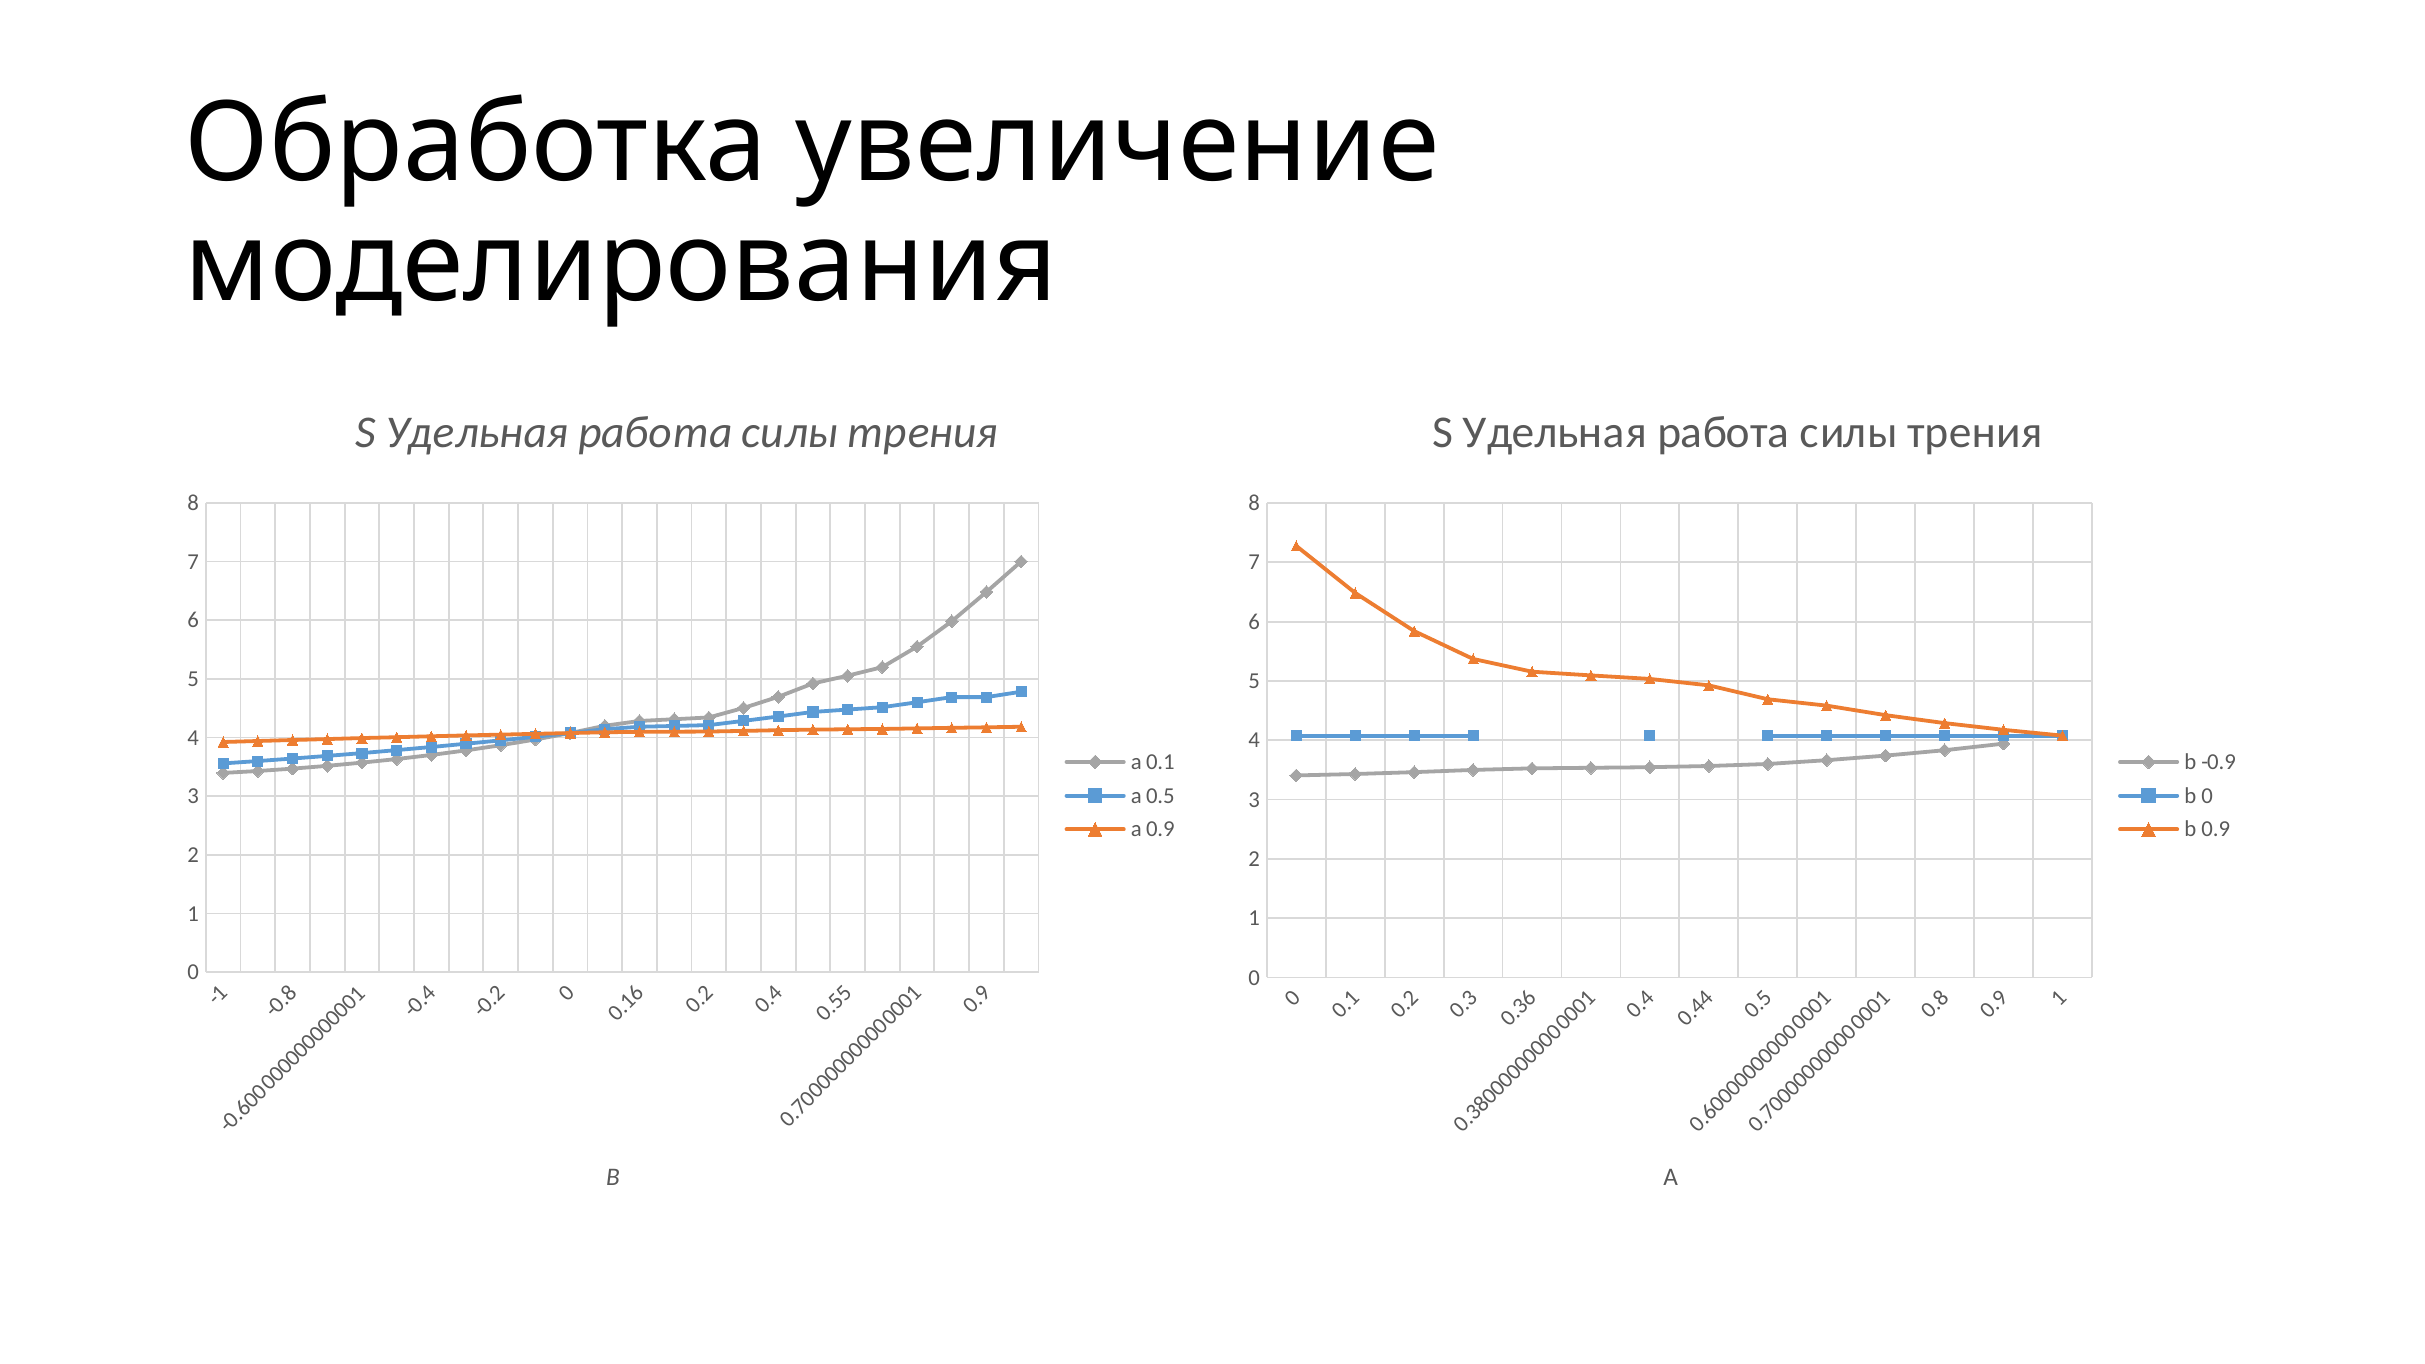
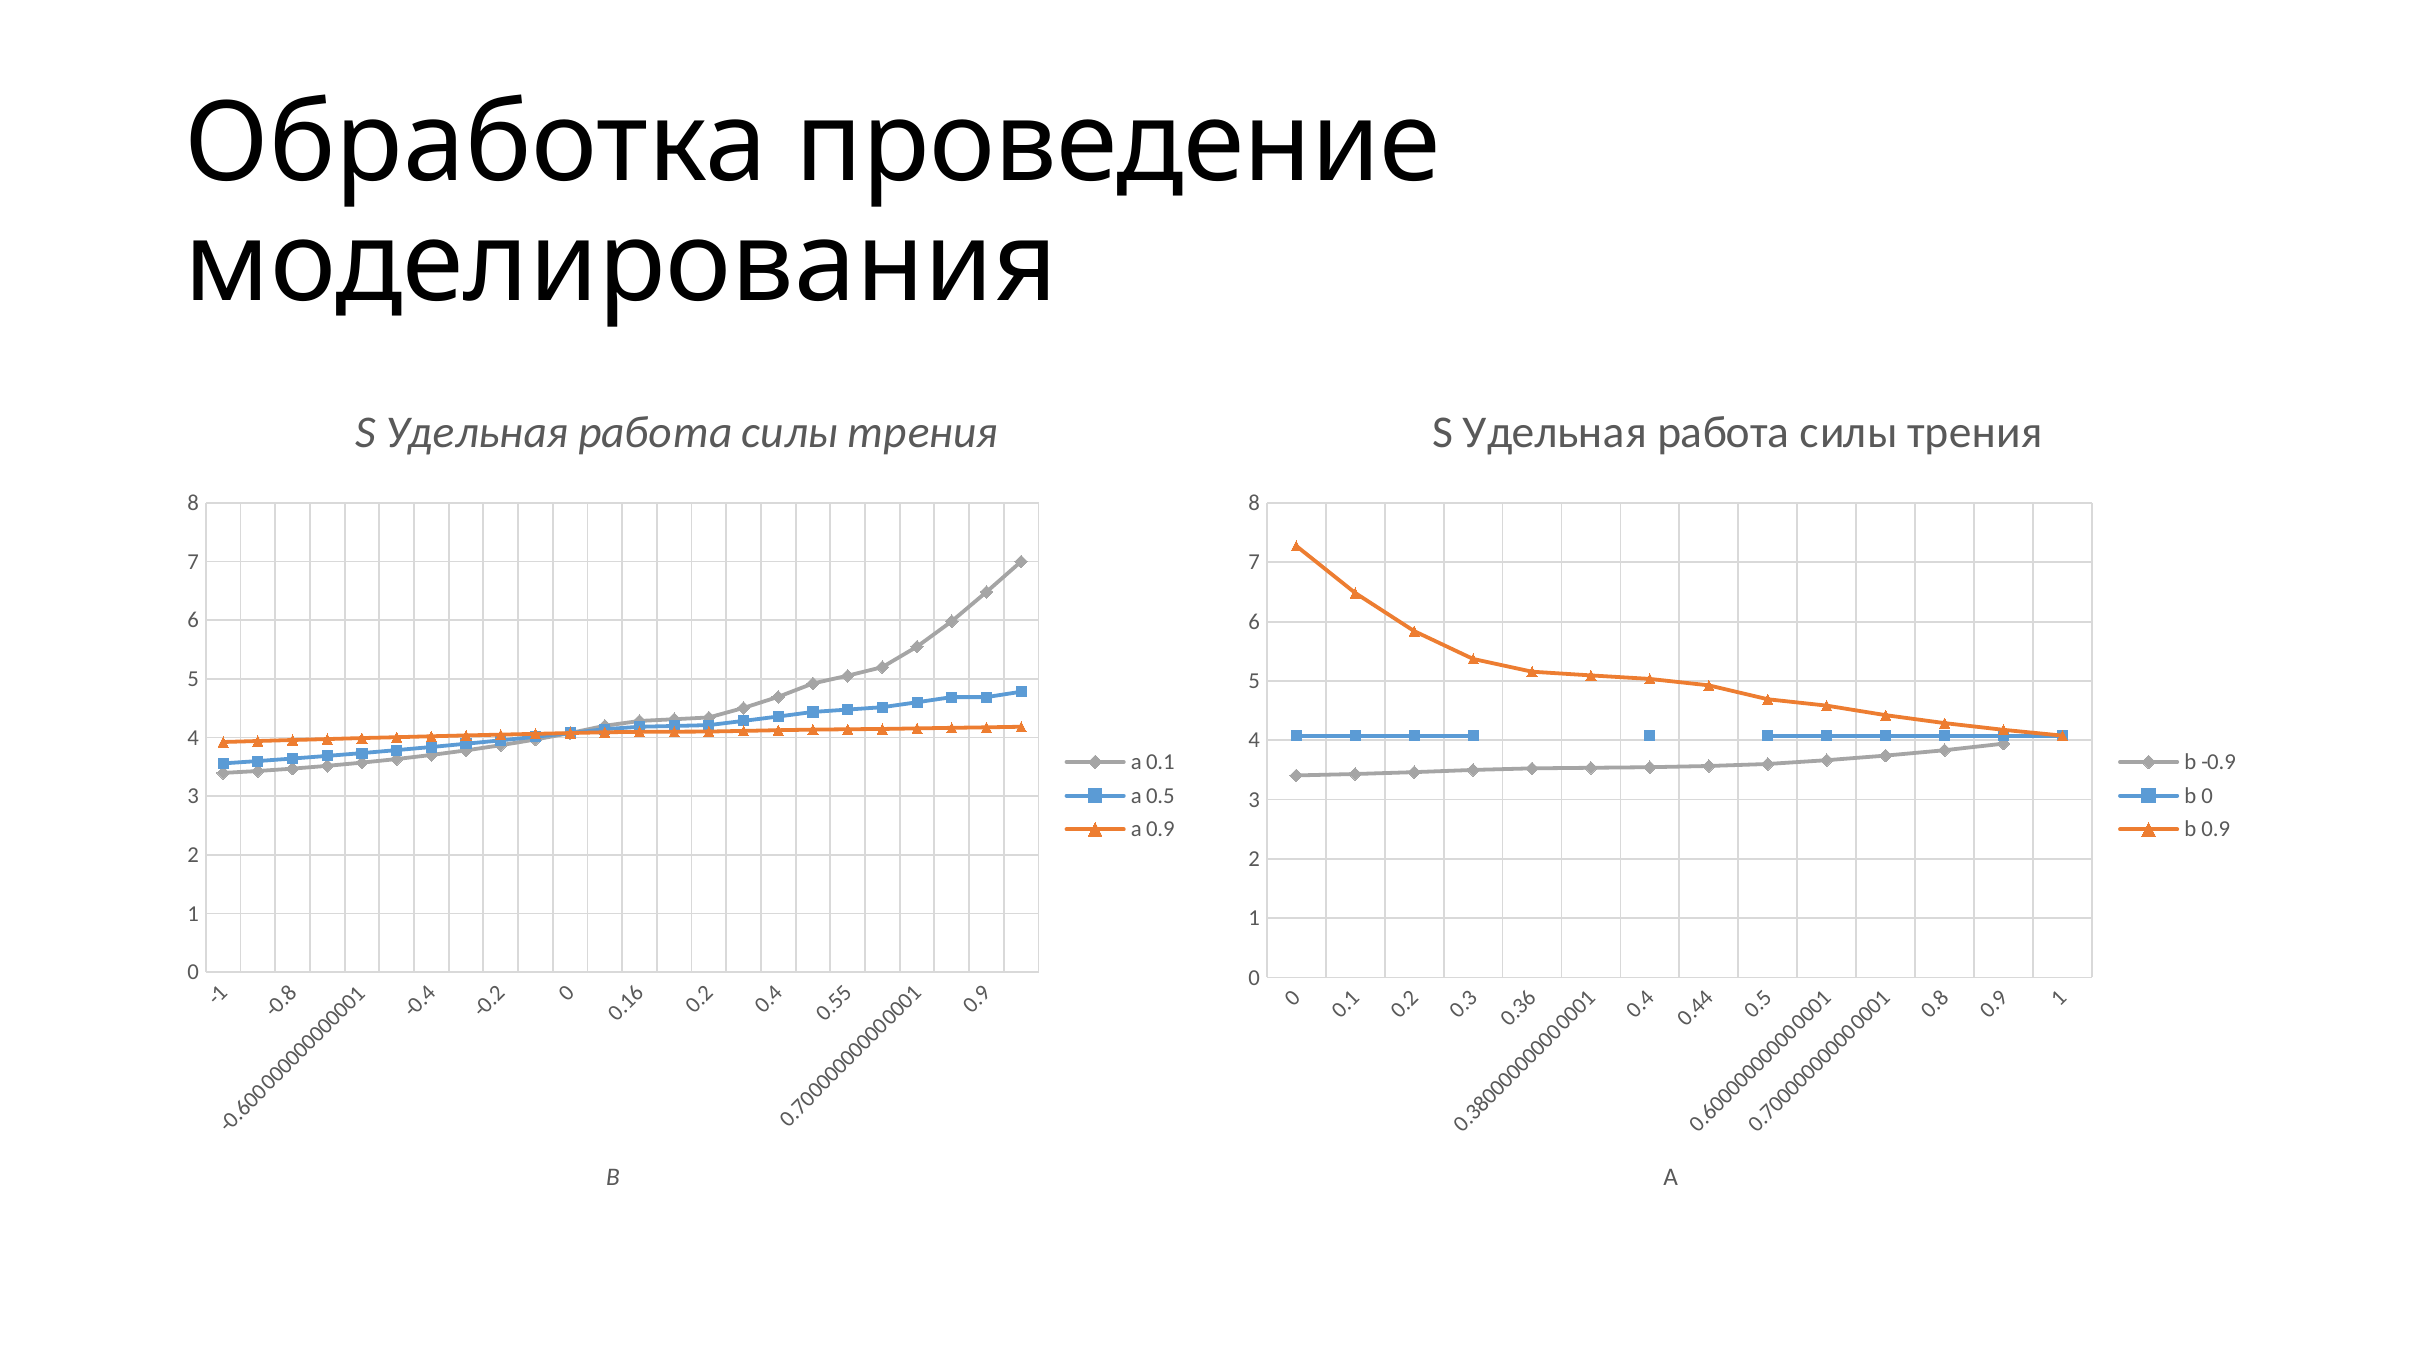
увеличение: увеличение -> проведение (1118, 144)
